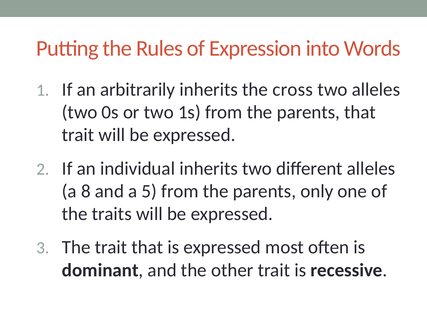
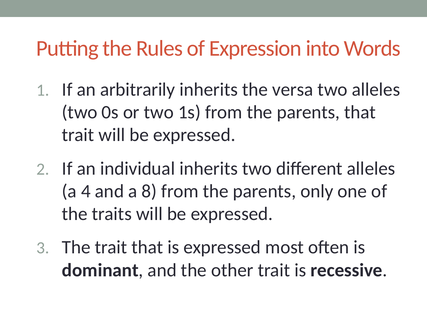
cross: cross -> versa (293, 90)
8: 8 -> 4 (86, 191)
5: 5 -> 8 (149, 191)
